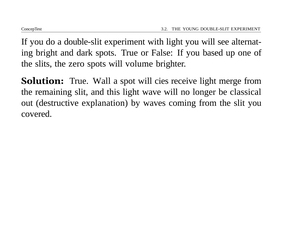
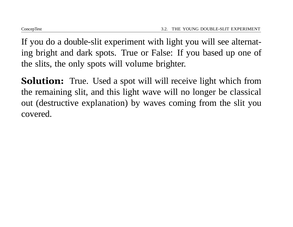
zero: zero -> only (77, 64)
Wall: Wall -> Used (102, 81)
will cies: cies -> will (162, 81)
merge: merge -> which (230, 81)
